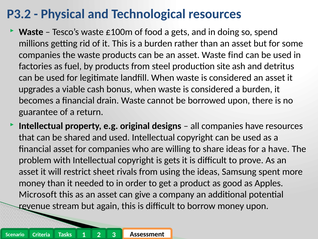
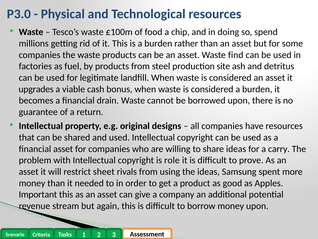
P3.2: P3.2 -> P3.0 (19, 14)
a gets: gets -> chip (180, 32)
a have: have -> carry (279, 149)
is gets: gets -> role (172, 160)
Microsoft: Microsoft -> Important (38, 194)
